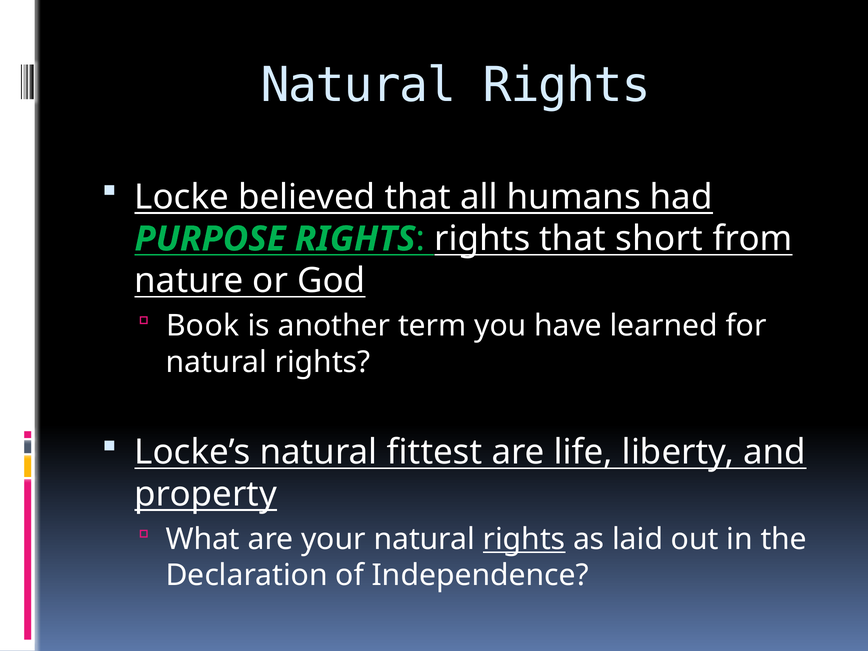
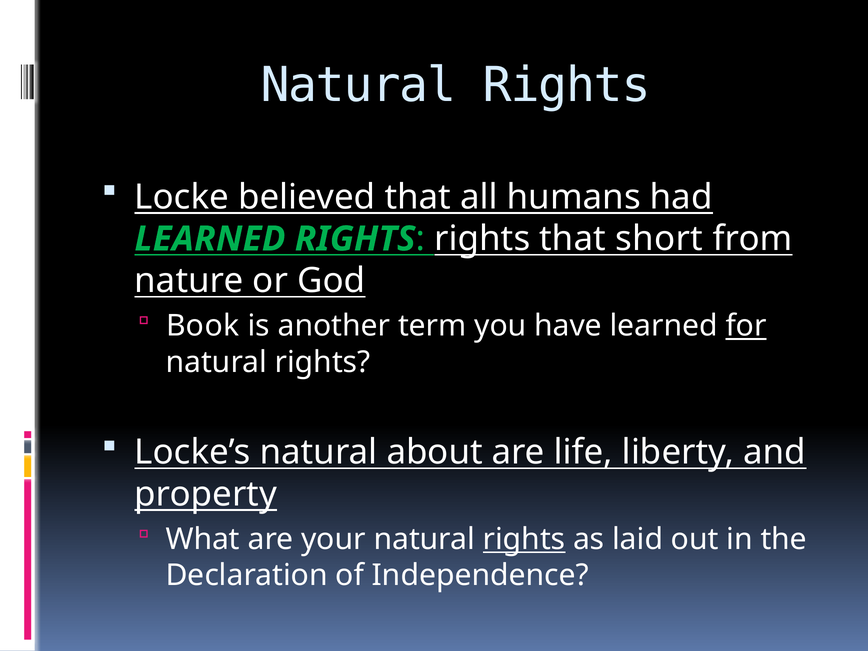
PURPOSE: PURPOSE -> LEARNED (210, 239)
for underline: none -> present (746, 326)
fittest: fittest -> about (435, 452)
